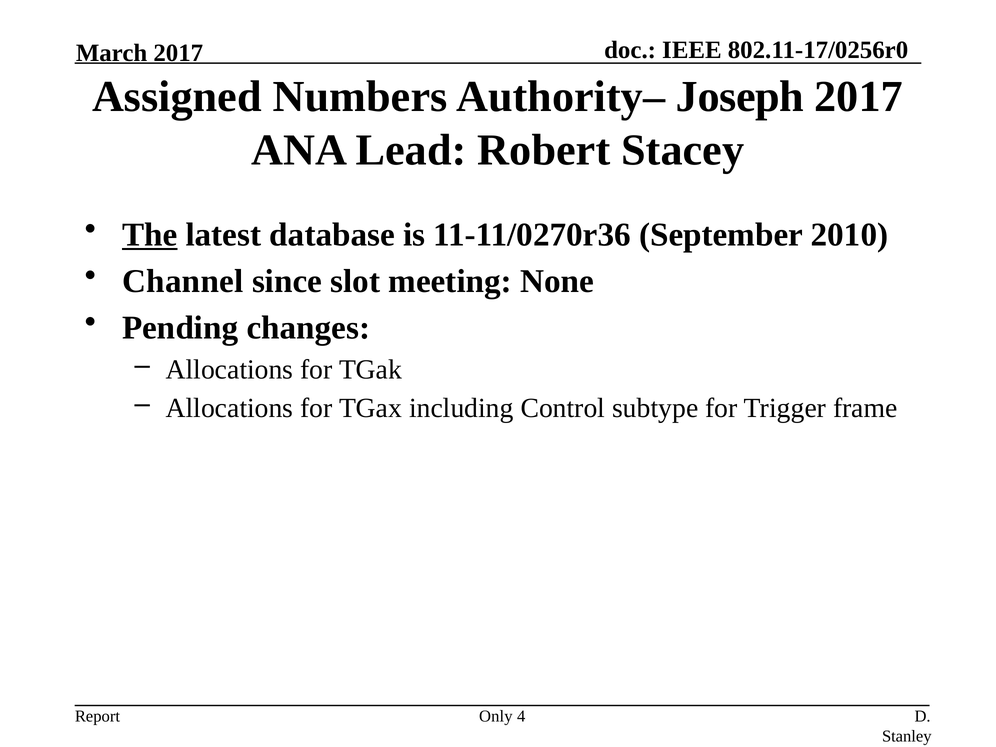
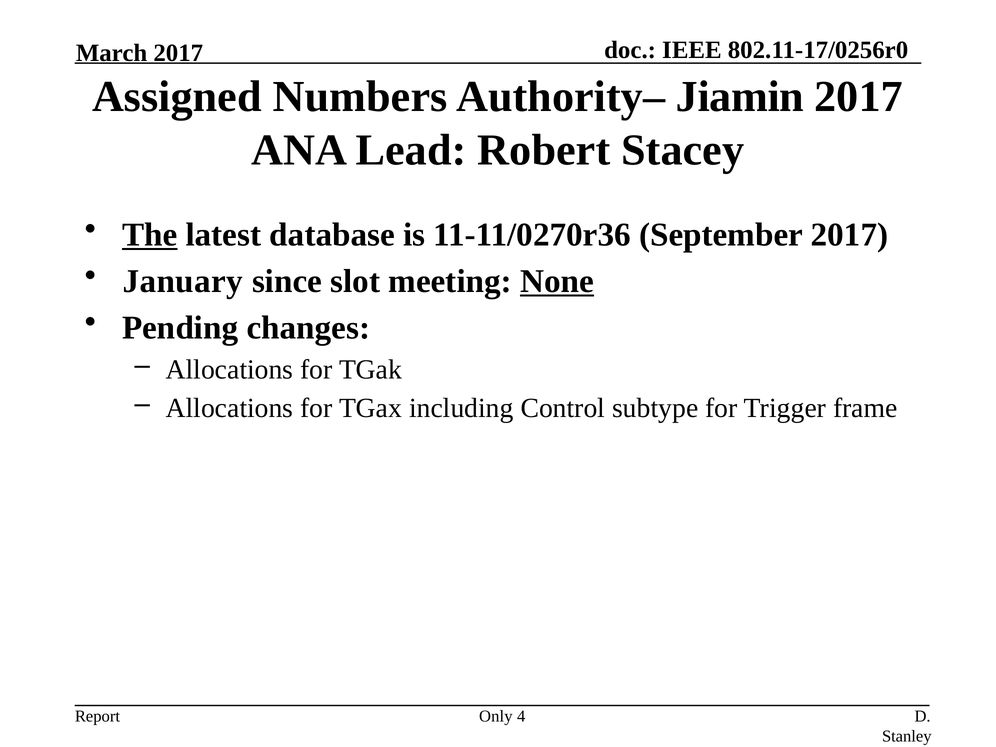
Joseph: Joseph -> Jiamin (740, 97)
September 2010: 2010 -> 2017 (849, 235)
Channel: Channel -> January (183, 281)
None underline: none -> present (557, 281)
